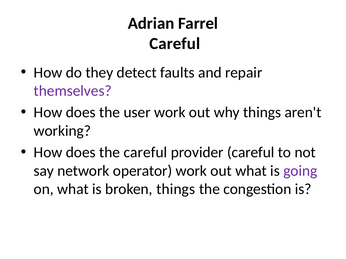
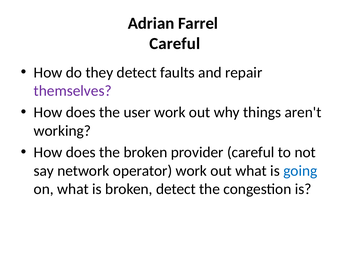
the careful: careful -> broken (145, 153)
going colour: purple -> blue (300, 171)
broken things: things -> detect (176, 189)
